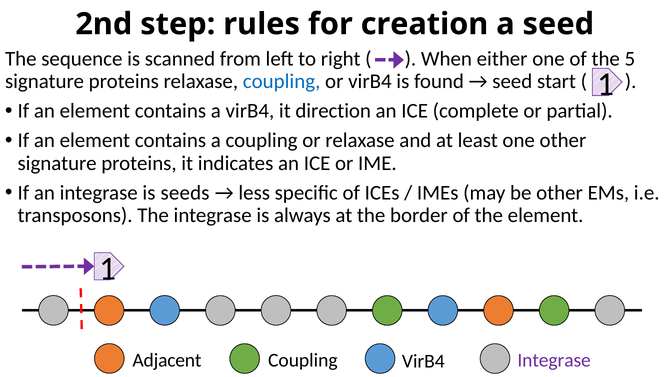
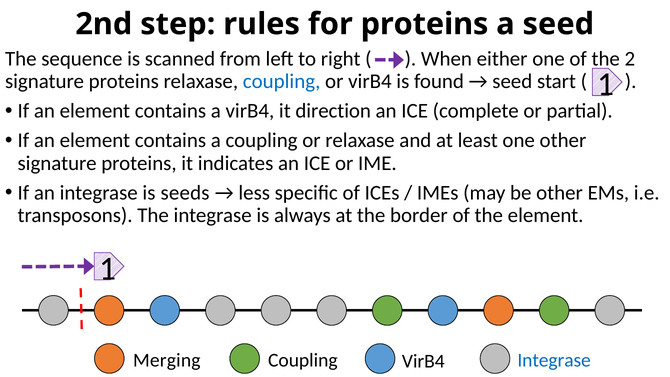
for creation: creation -> proteins (425, 24)
5: 5 -> 2 (630, 59)
Adjacent: Adjacent -> Merging (167, 360)
Integrase colour: purple -> blue (554, 360)
